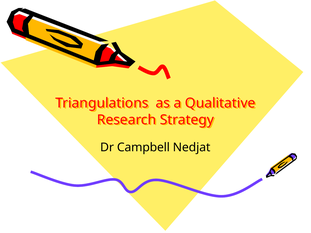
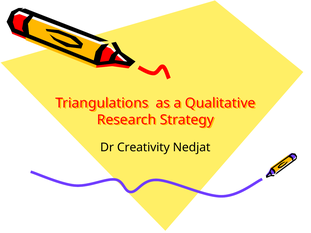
Campbell: Campbell -> Creativity (143, 147)
